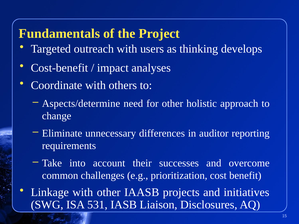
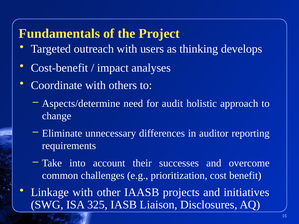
for other: other -> audit (172, 103)
531: 531 -> 325 (97, 205)
